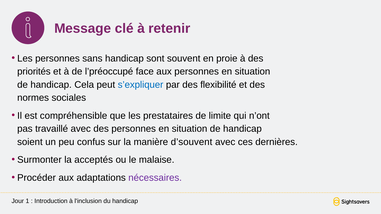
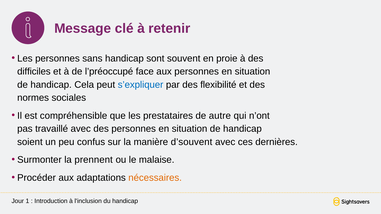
priorités: priorités -> difficiles (34, 72)
limite: limite -> autre (220, 116)
acceptés: acceptés -> prennent (94, 160)
nécessaires colour: purple -> orange (155, 178)
